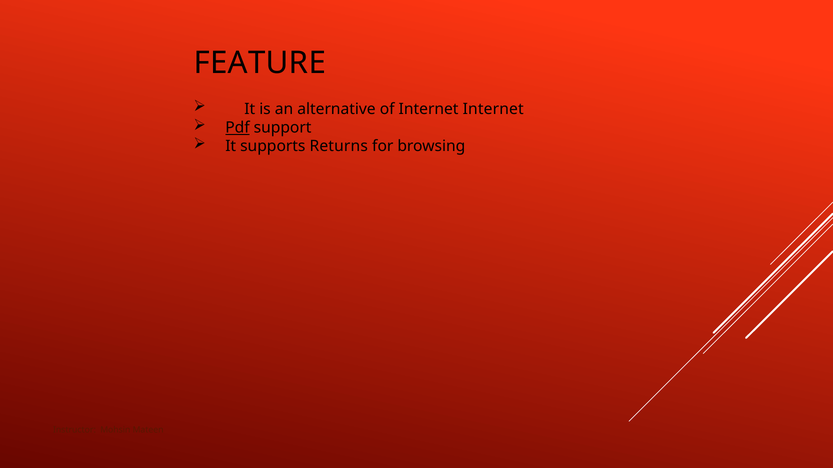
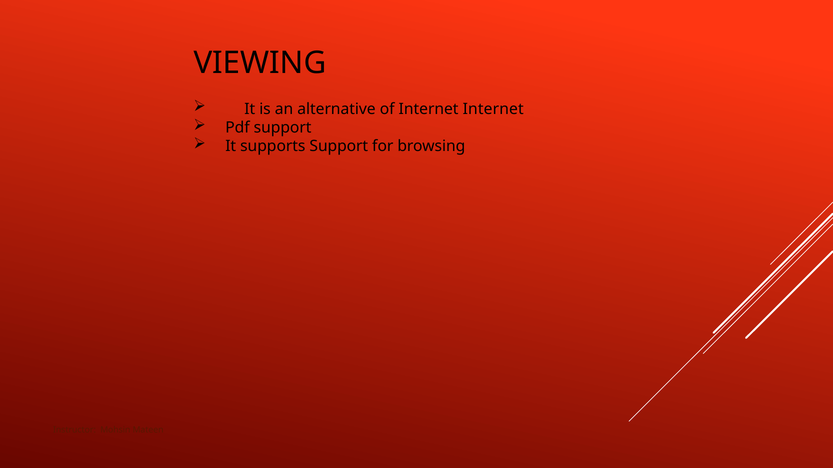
FEATURE: FEATURE -> VIEWING (260, 63)
Pdf underline: present -> none (237, 128)
supports Returns: Returns -> Support (339, 147)
